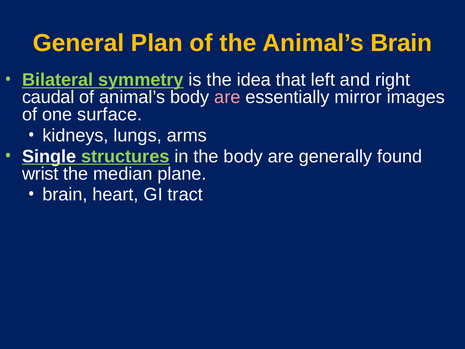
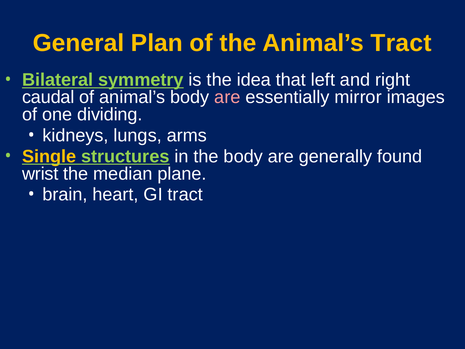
Animal’s Brain: Brain -> Tract (401, 43)
surface: surface -> dividing (110, 114)
Single colour: white -> yellow (49, 156)
